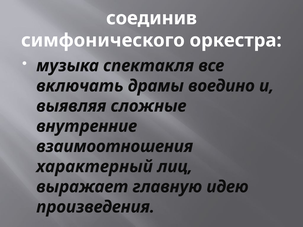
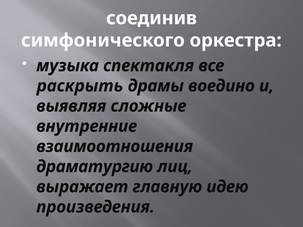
включать: включать -> раскрыть (80, 86)
характерный: характерный -> драматургию (95, 167)
